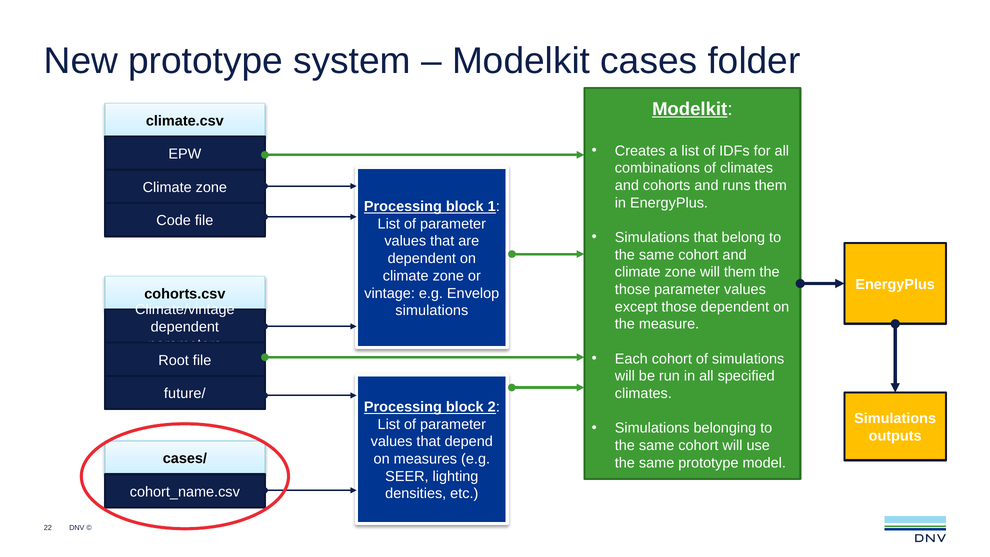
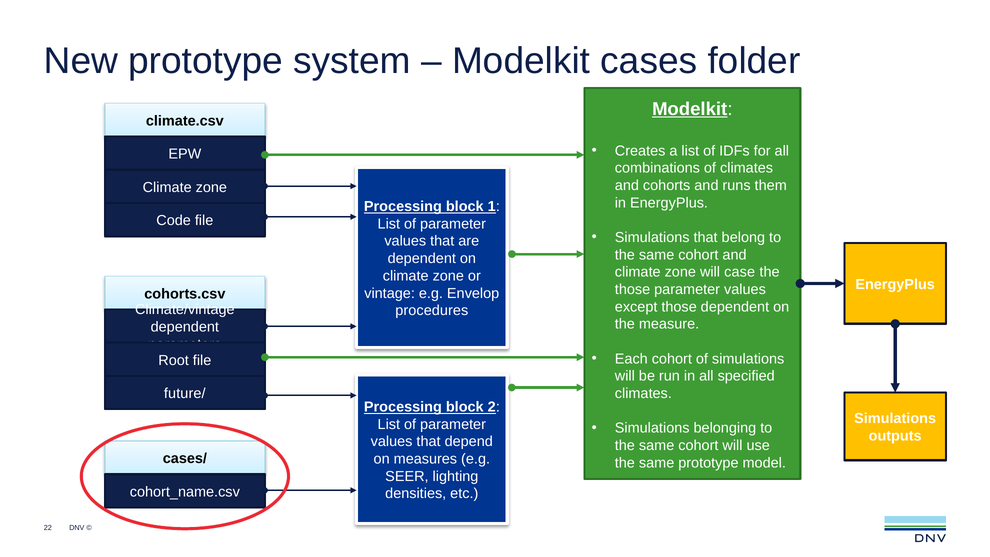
will them: them -> case (740, 272)
simulations: simulations -> procedures (432, 311)
